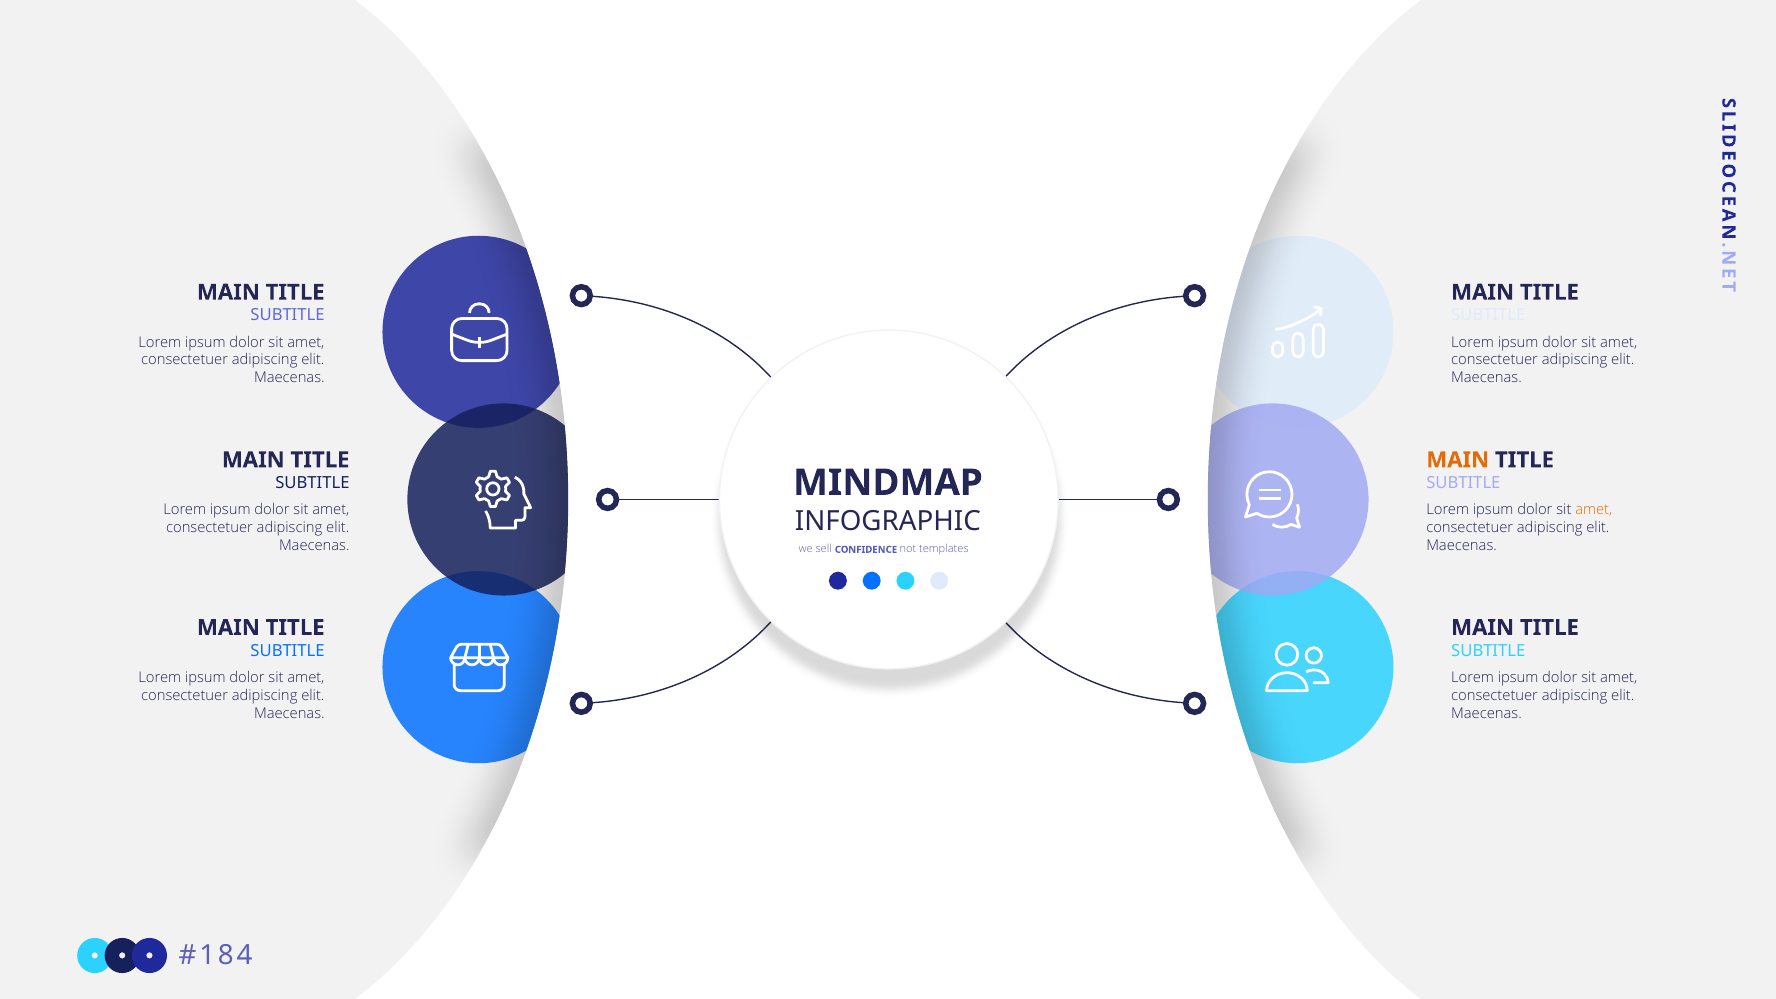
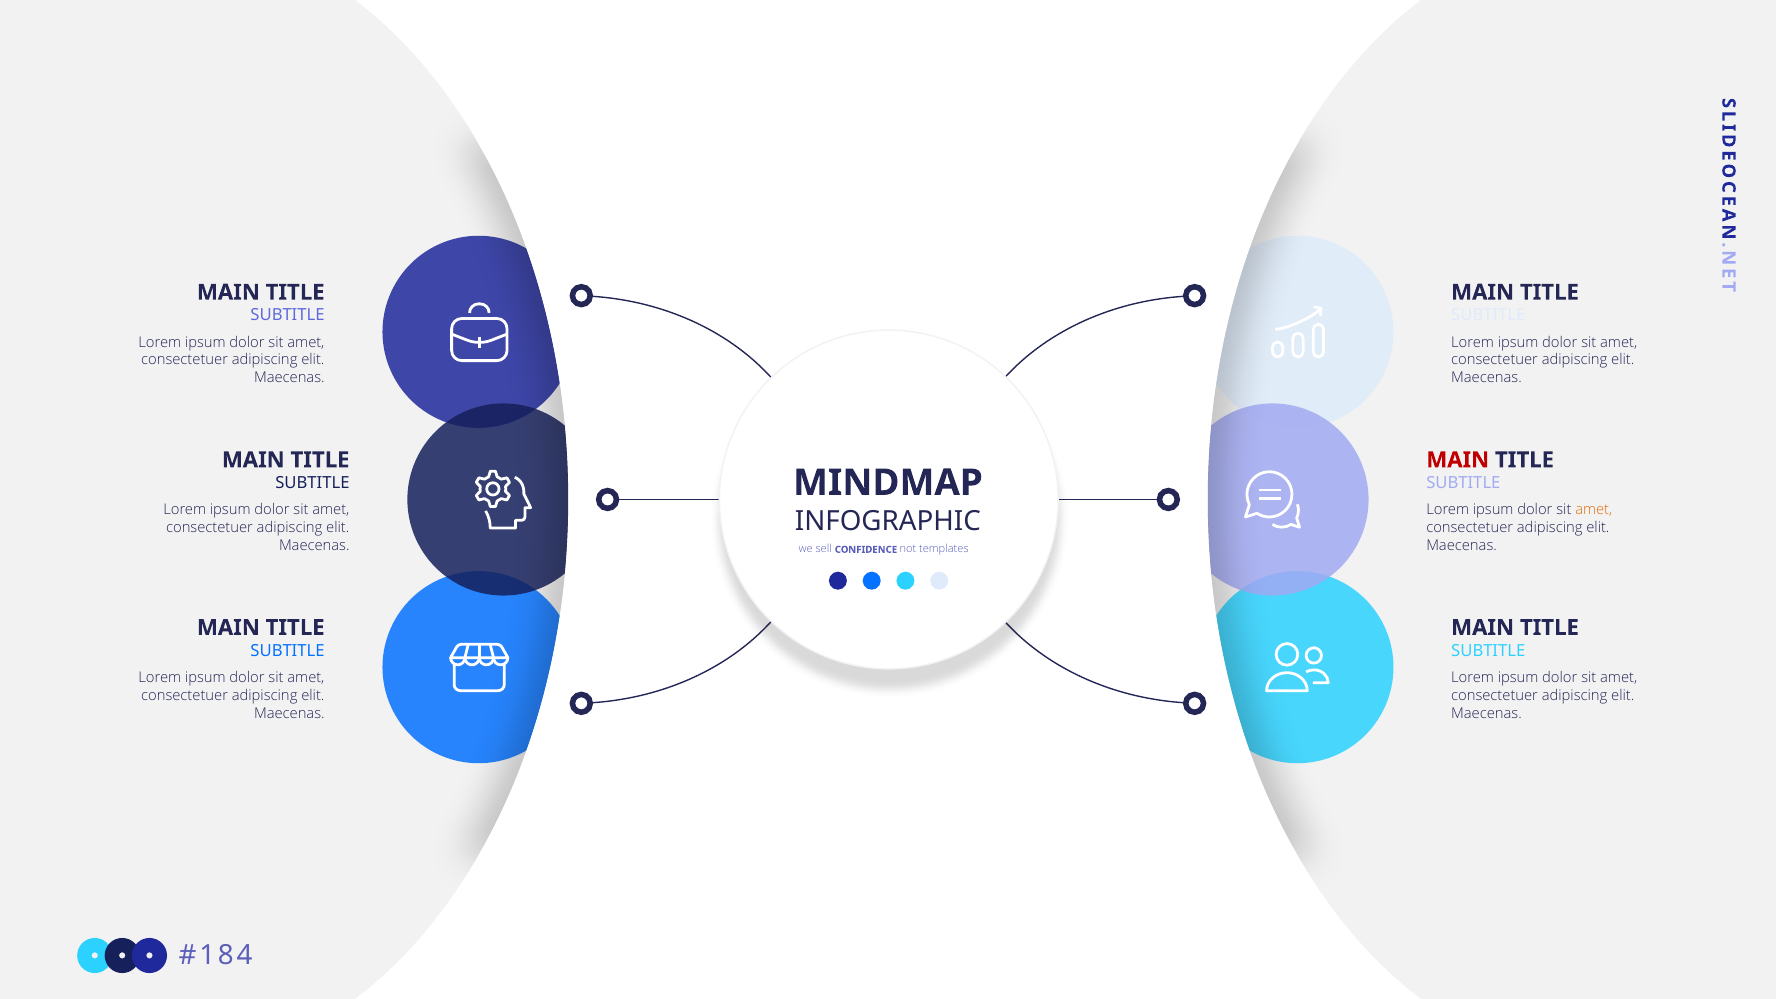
MAIN colour: orange -> red (1458, 460)
